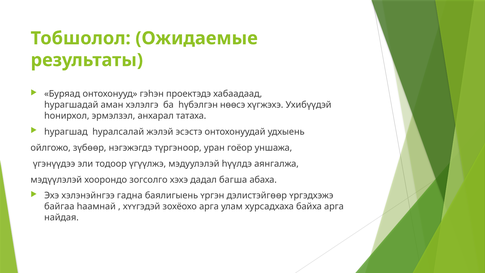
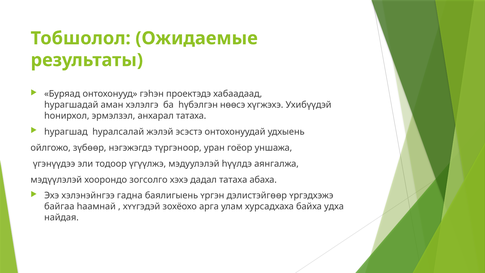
дадал багша: багша -> татаха (233, 180)
байха арга: арга -> удха (334, 206)
